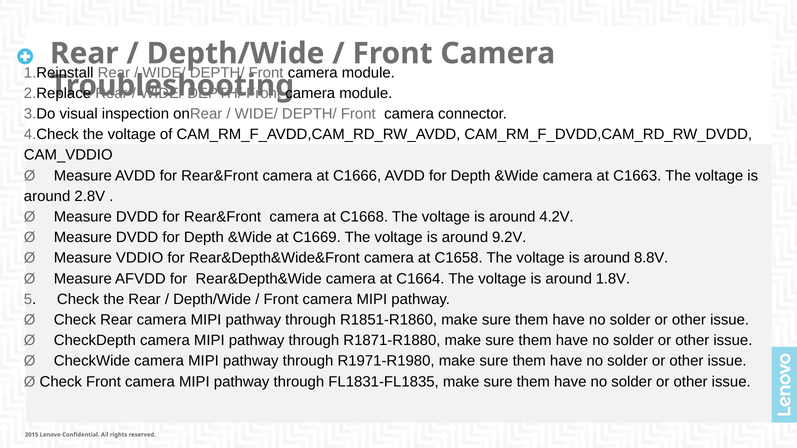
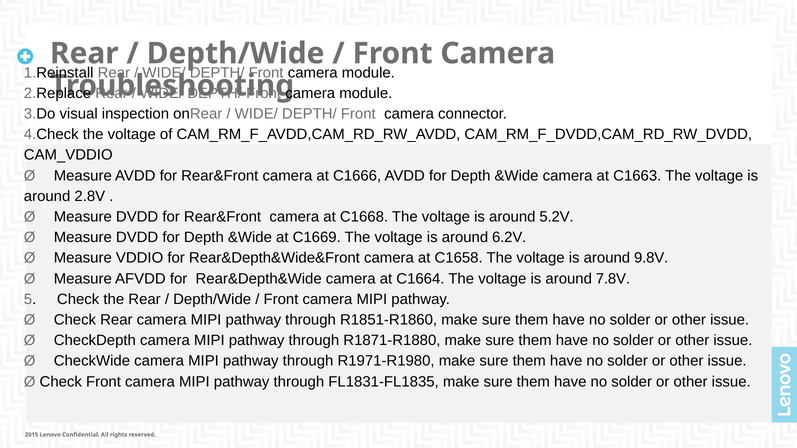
4.2V: 4.2V -> 5.2V (557, 217)
9.2V: 9.2V -> 6.2V (509, 238)
8.8V: 8.8V -> 9.8V (651, 258)
1.8V: 1.8V -> 7.8V (613, 279)
